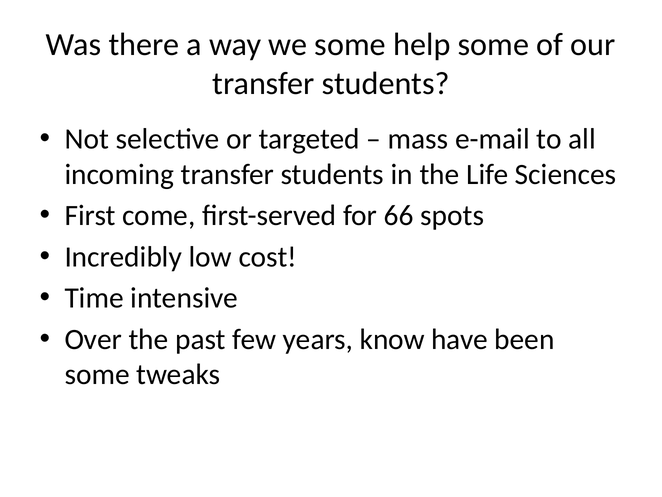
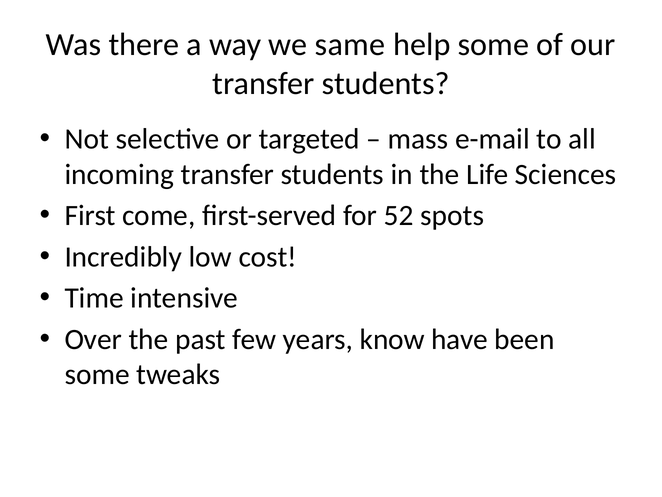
we some: some -> same (350, 45)
66: 66 -> 52 (399, 215)
